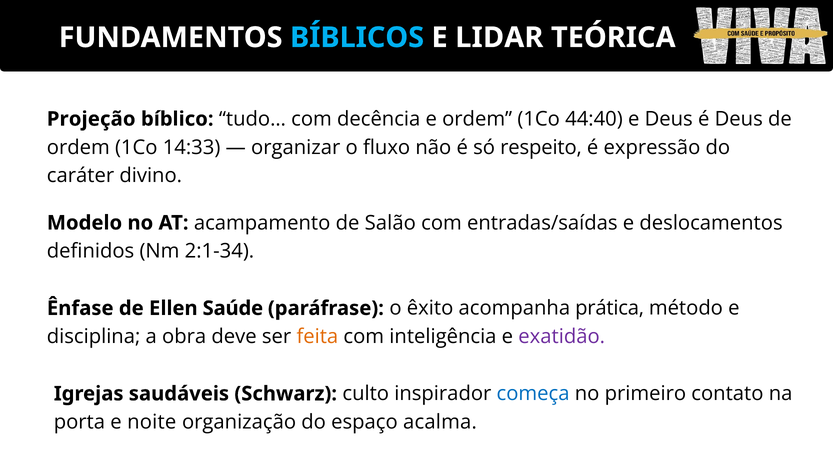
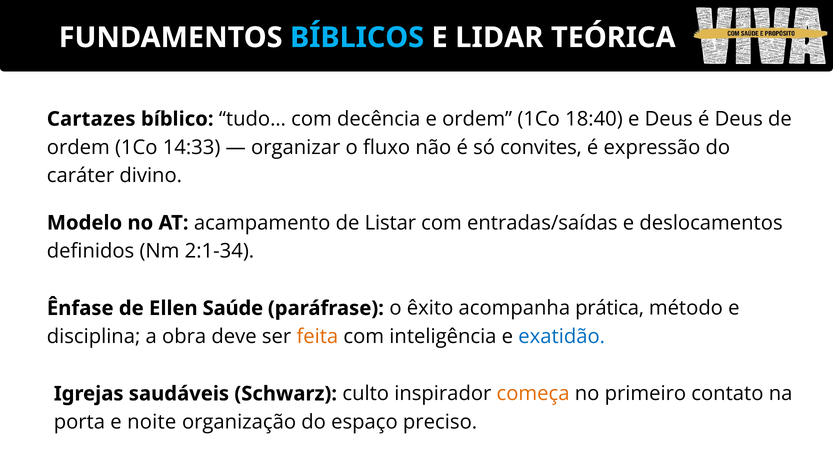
Projeção: Projeção -> Cartazes (91, 119)
44:40: 44:40 -> 18:40 (594, 119)
respeito: respeito -> convites (541, 147)
Salão: Salão -> Listar (390, 223)
exatidão colour: purple -> blue (562, 336)
começa colour: blue -> orange (533, 393)
acalma: acalma -> preciso (440, 422)
